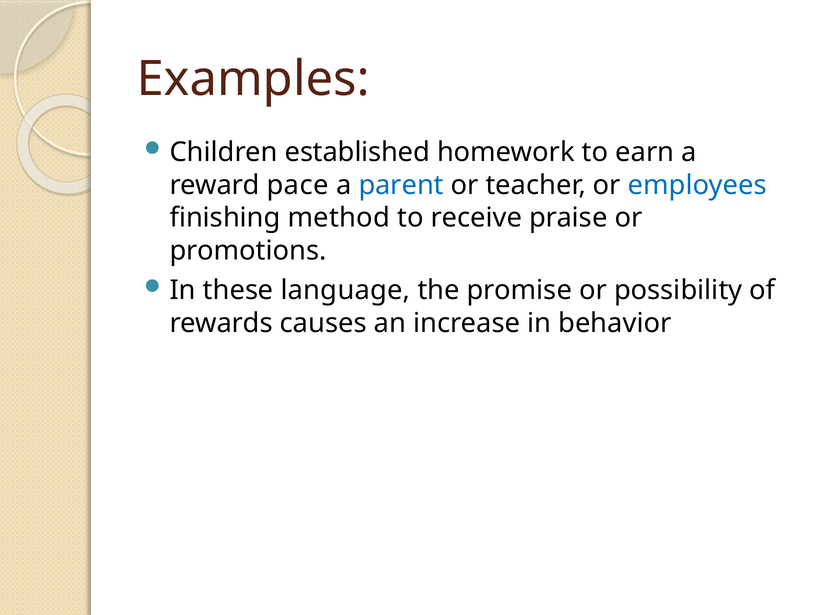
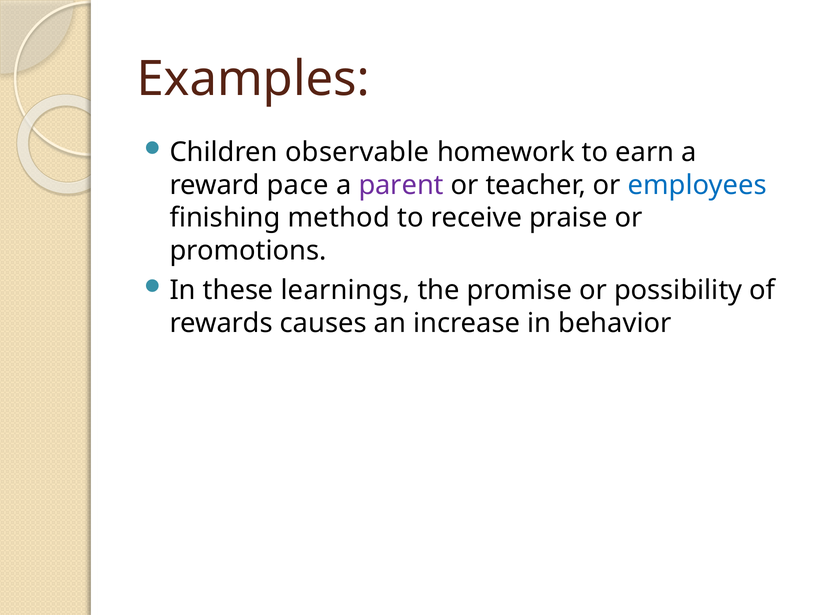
established: established -> observable (357, 152)
parent colour: blue -> purple (401, 185)
language: language -> learnings (345, 290)
